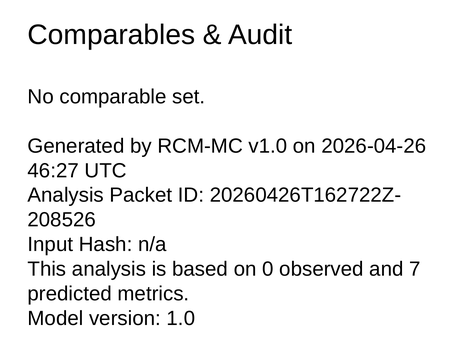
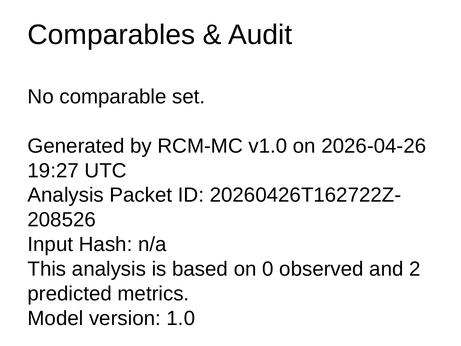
46:27: 46:27 -> 19:27 (53, 170)
7: 7 -> 2 (415, 269)
